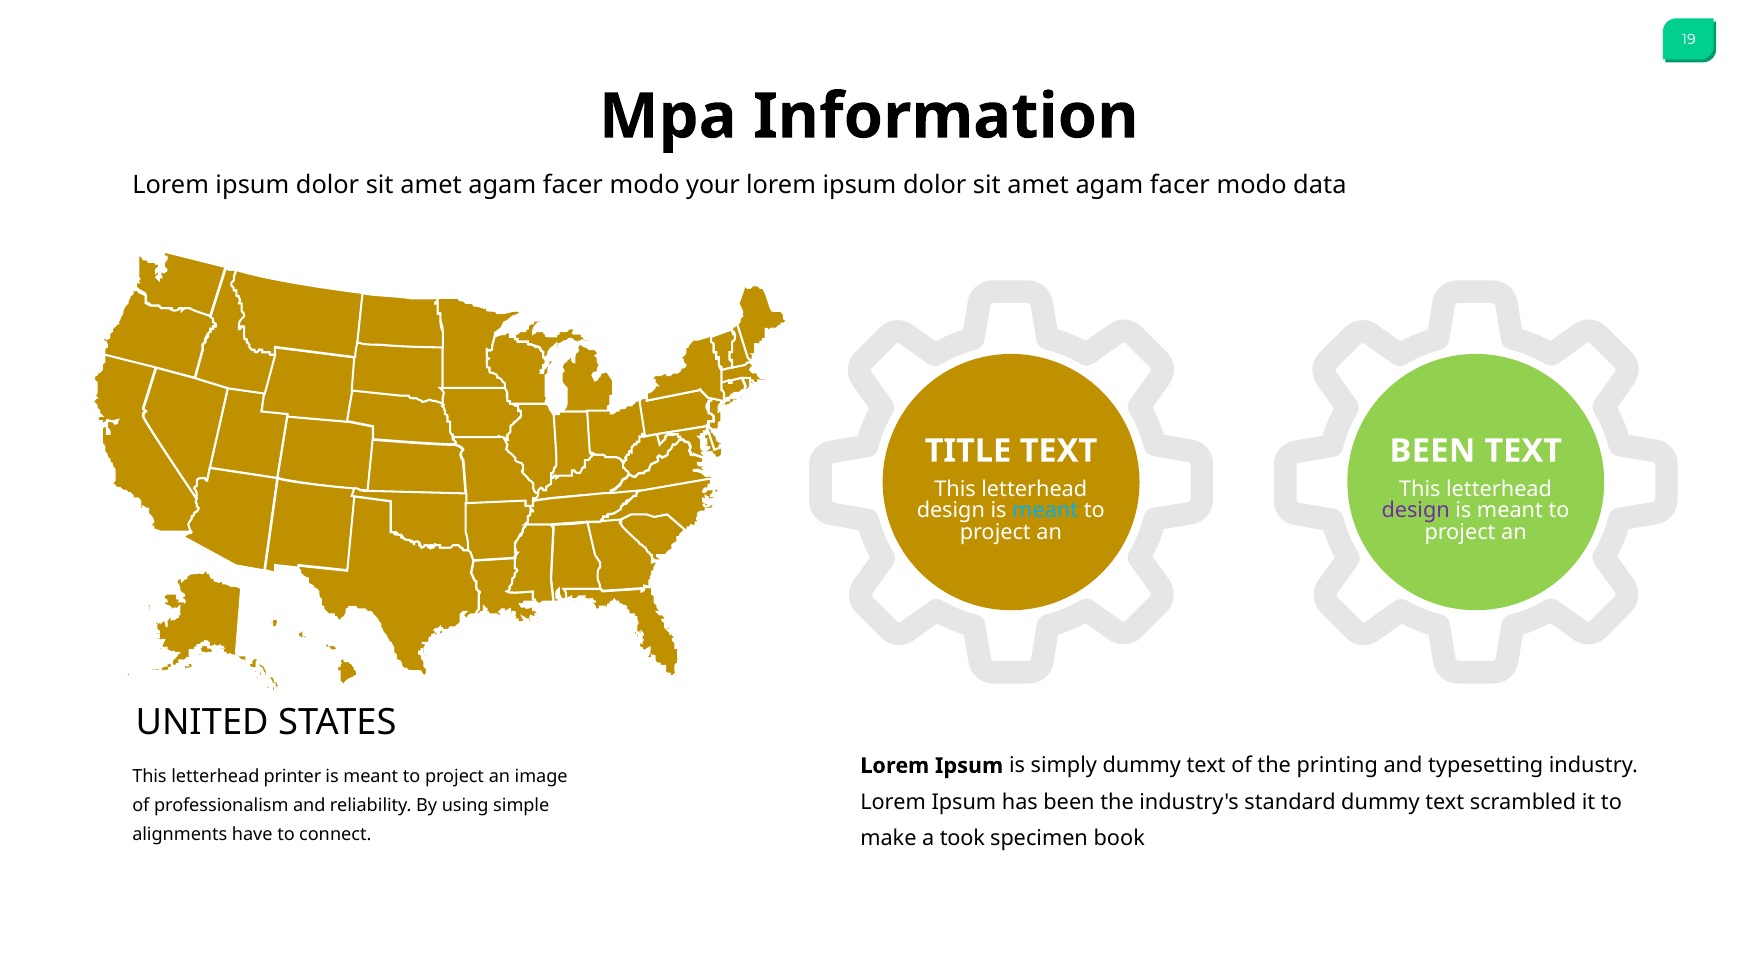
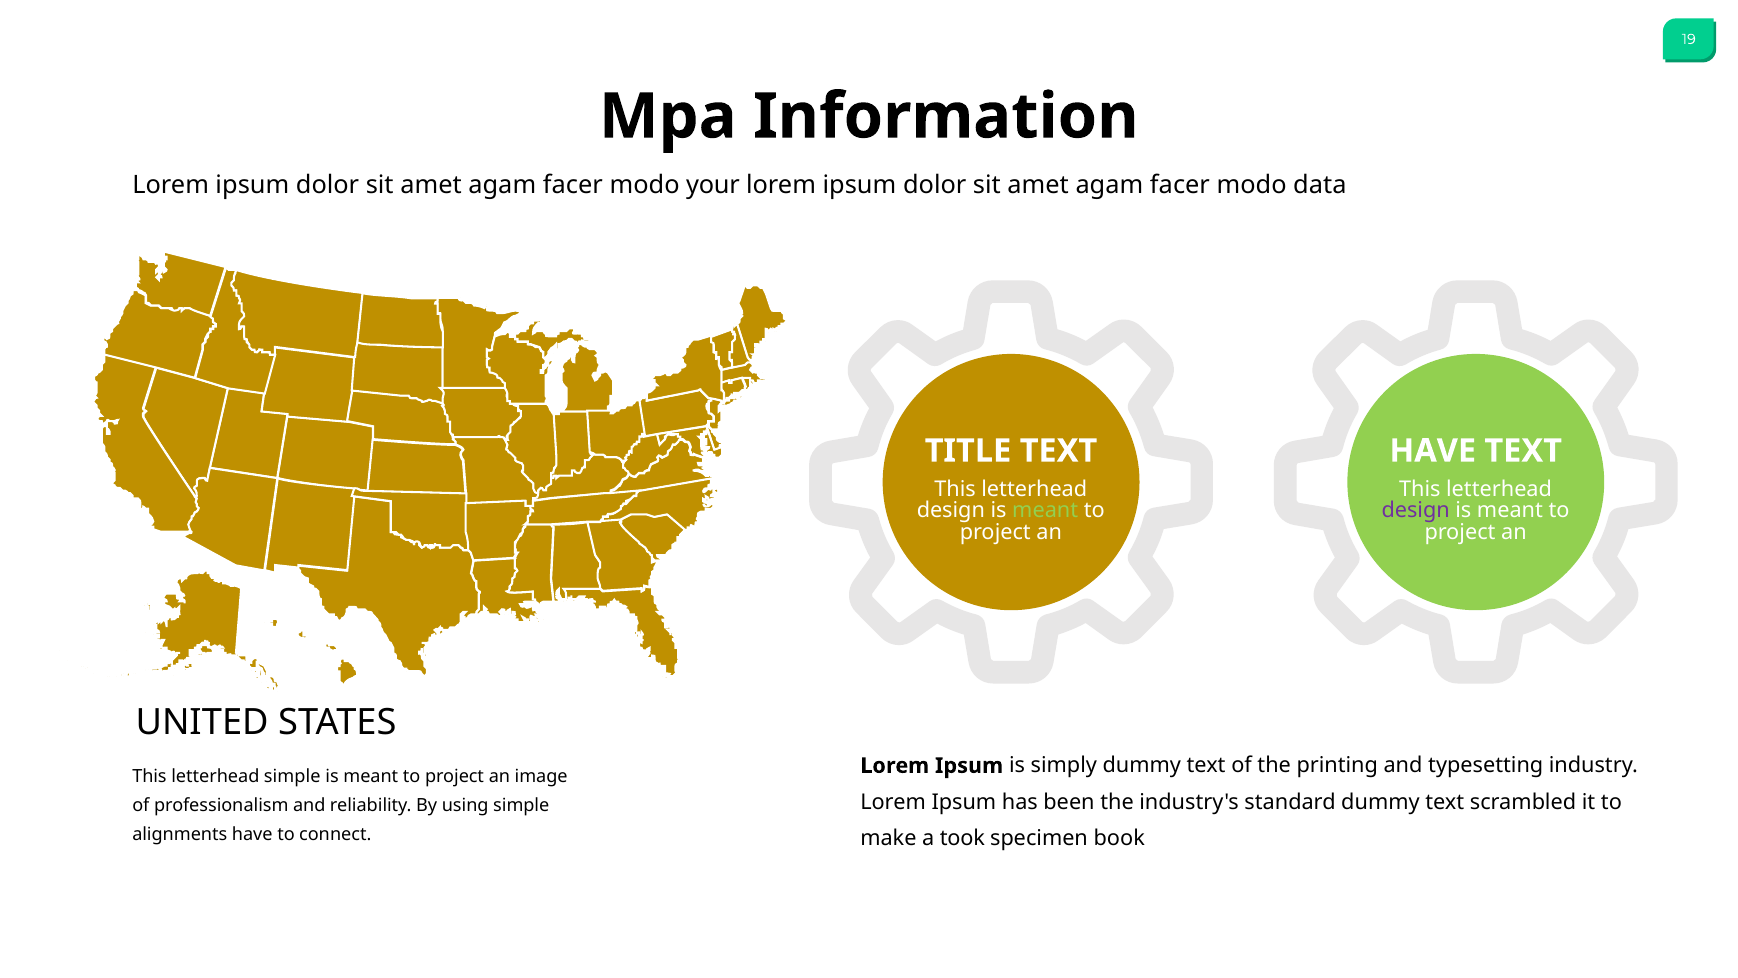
BEEN: BEEN -> HAVE (1433, 451)
meant colour: light blue -> light green (1045, 511)
letterhead printer: printer -> simple (292, 776)
